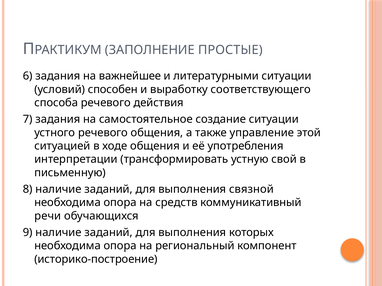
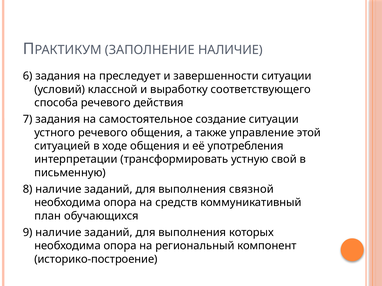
ЗАПОЛНЕНИЕ ПРОСТЫЕ: ПРОСТЫЕ -> НАЛИЧИЕ (230, 50)
важнейшее: важнейшее -> преследует (130, 76)
литературными: литературными -> завершенности (216, 76)
способен: способен -> классной (113, 90)
речи: речи -> план (48, 216)
